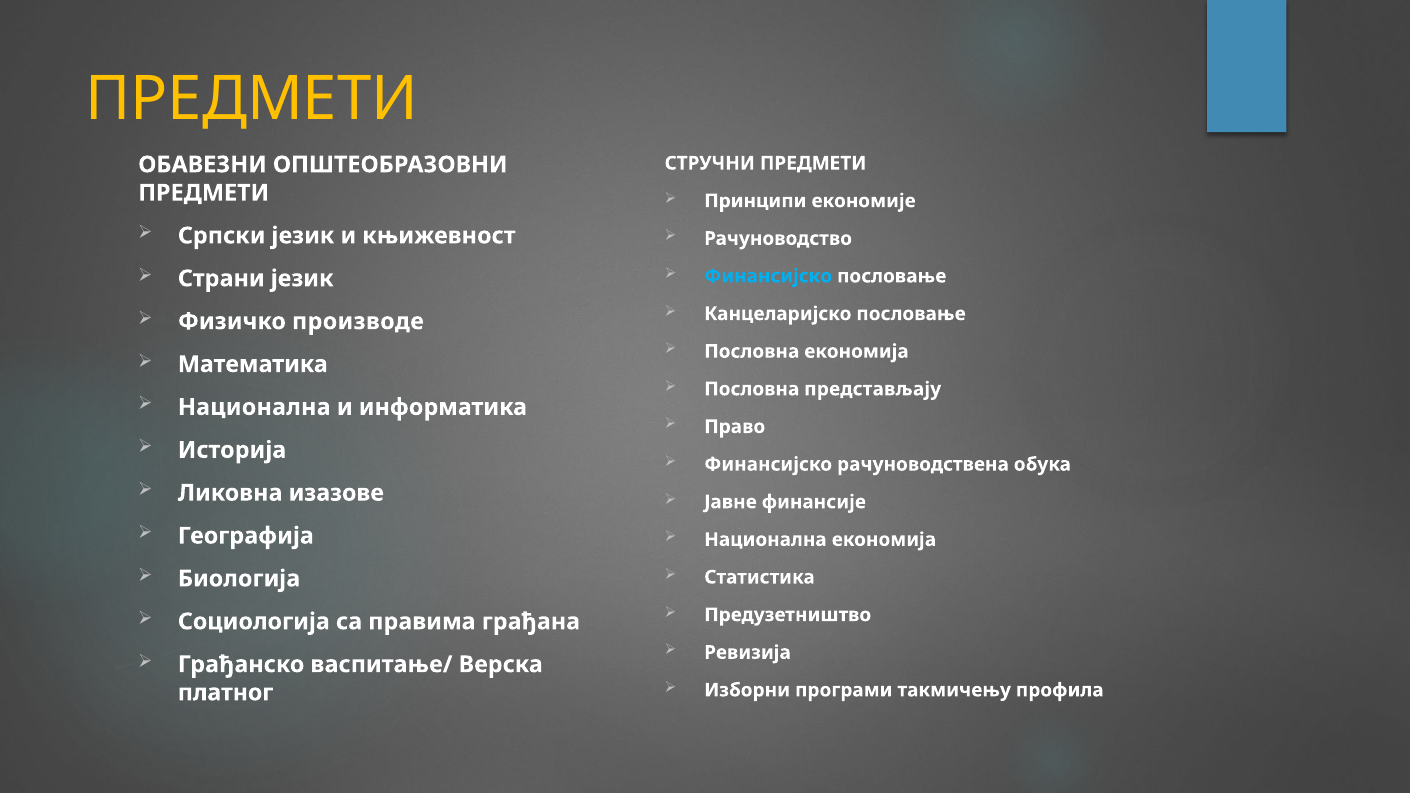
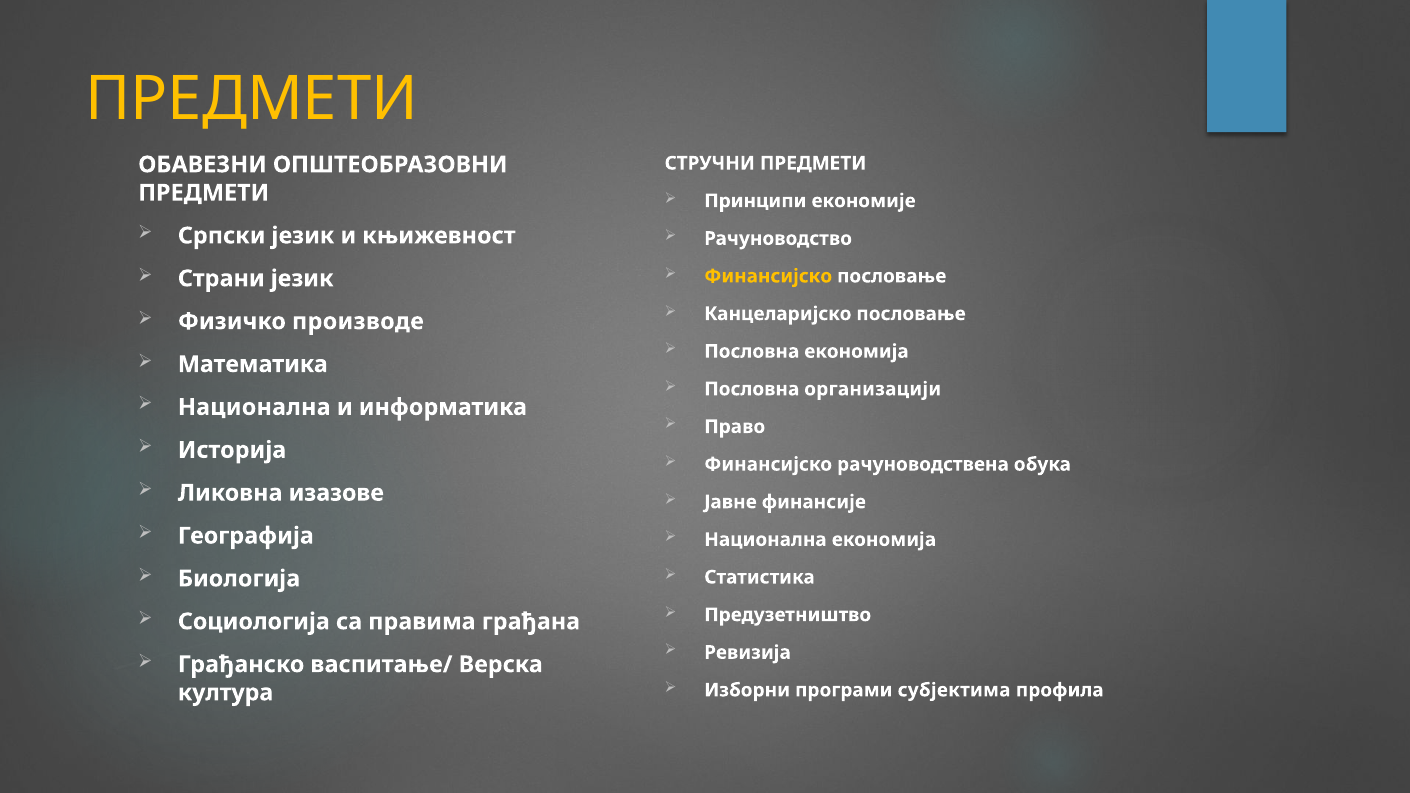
Финансијско colour: light blue -> yellow (768, 276)
представљају: представљају -> организацији (873, 389)
такмичењу: такмичењу -> субјектима (954, 690)
платног: платног -> култура (226, 693)
